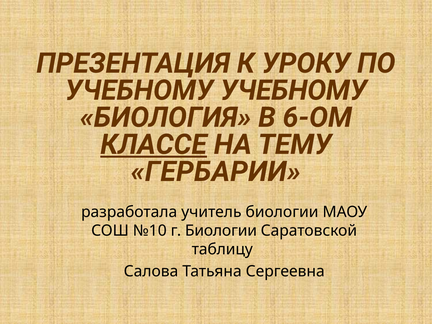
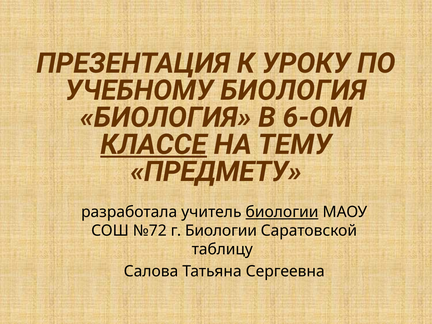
УЧЕБНОМУ УЧЕБНОМУ: УЧЕБНОМУ -> БИОЛОГИЯ (293, 90)
ГЕРБАРИИ: ГЕРБАРИИ -> ПРЕДМЕТУ (216, 172)
биологии underline: none -> present (282, 212)
№10: №10 -> №72 (150, 231)
